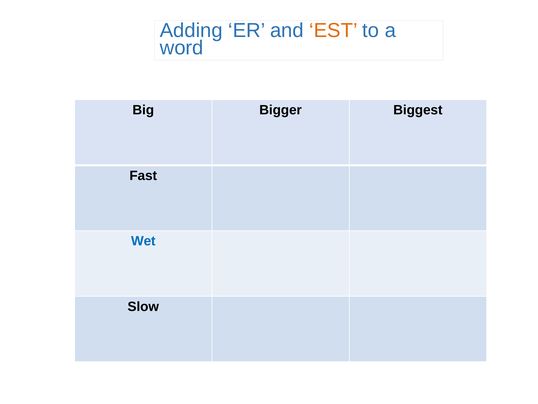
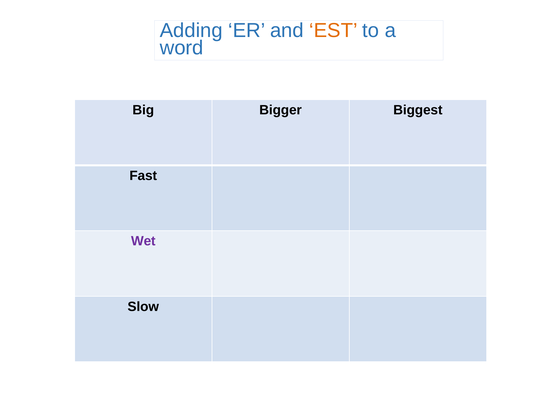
Wet colour: blue -> purple (143, 241)
